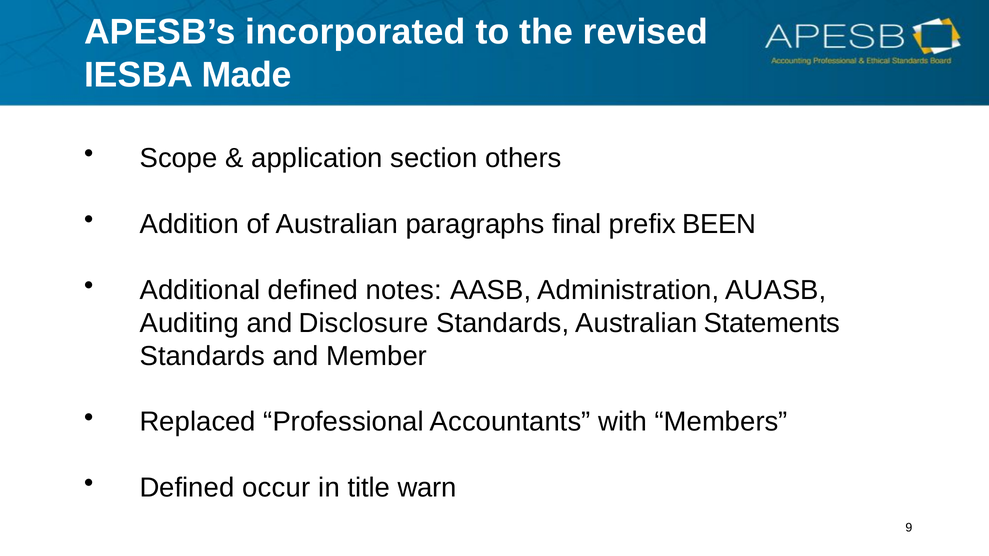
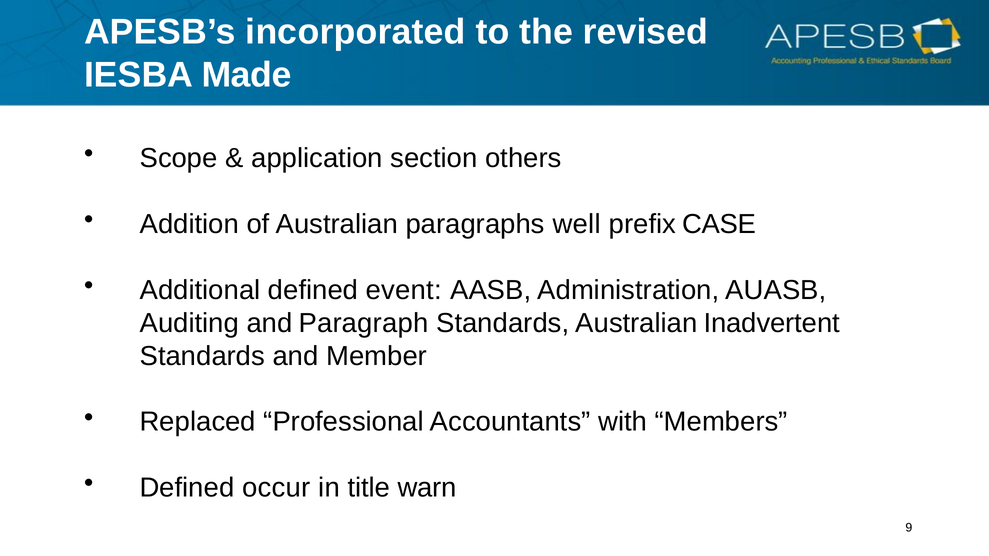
final: final -> well (577, 224)
BEEN: BEEN -> CASE (719, 224)
notes: notes -> event (404, 290)
Disclosure: Disclosure -> Paragraph (363, 323)
Statements: Statements -> Inadvertent (772, 323)
